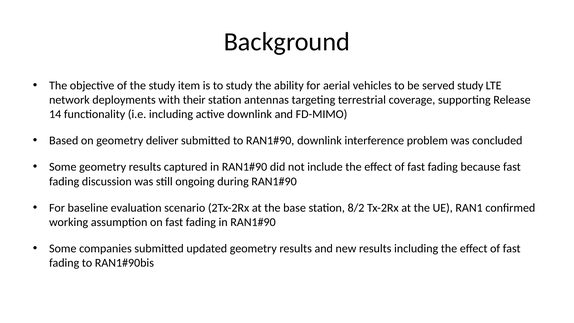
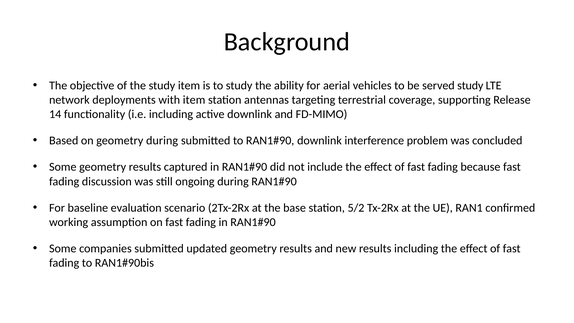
with their: their -> item (194, 100)
geometry deliver: deliver -> during (162, 141)
8/2: 8/2 -> 5/2 (356, 208)
